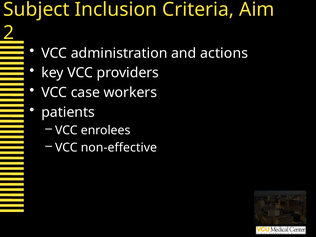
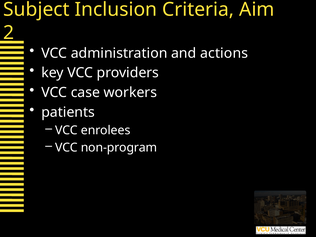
non-effective: non-effective -> non-program (119, 147)
